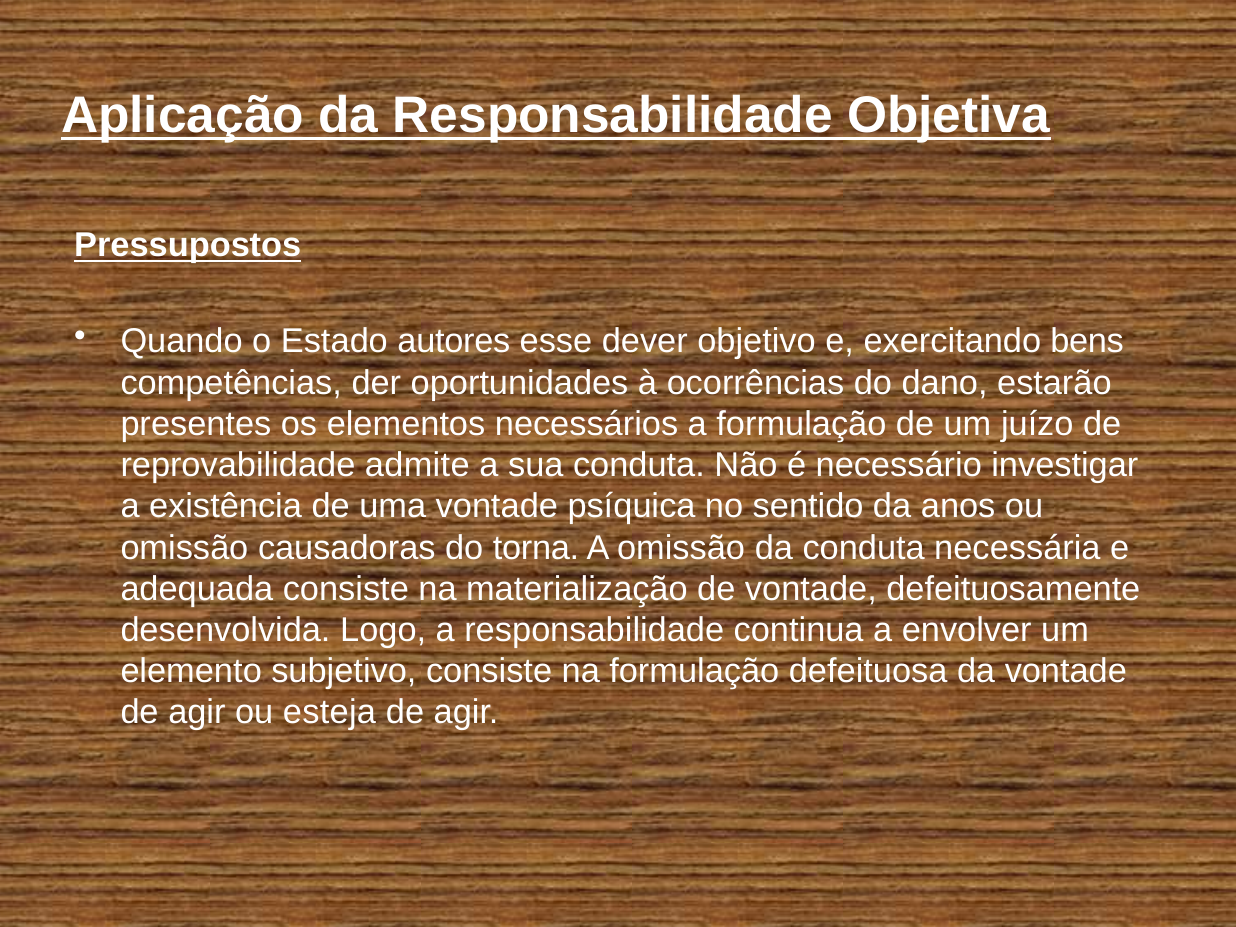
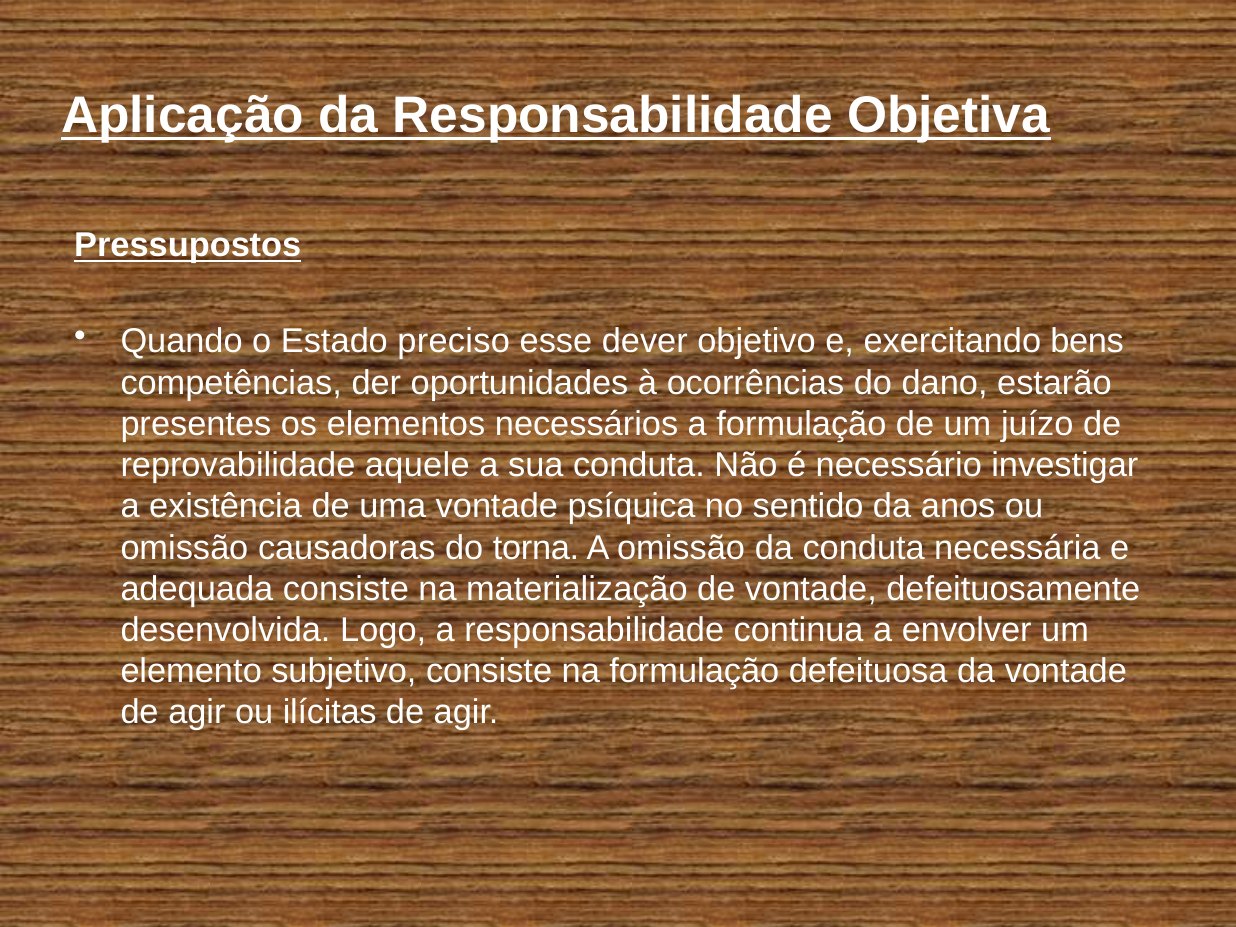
autores: autores -> preciso (454, 342)
admite: admite -> aquele (417, 465)
esteja: esteja -> ilícitas (330, 713)
